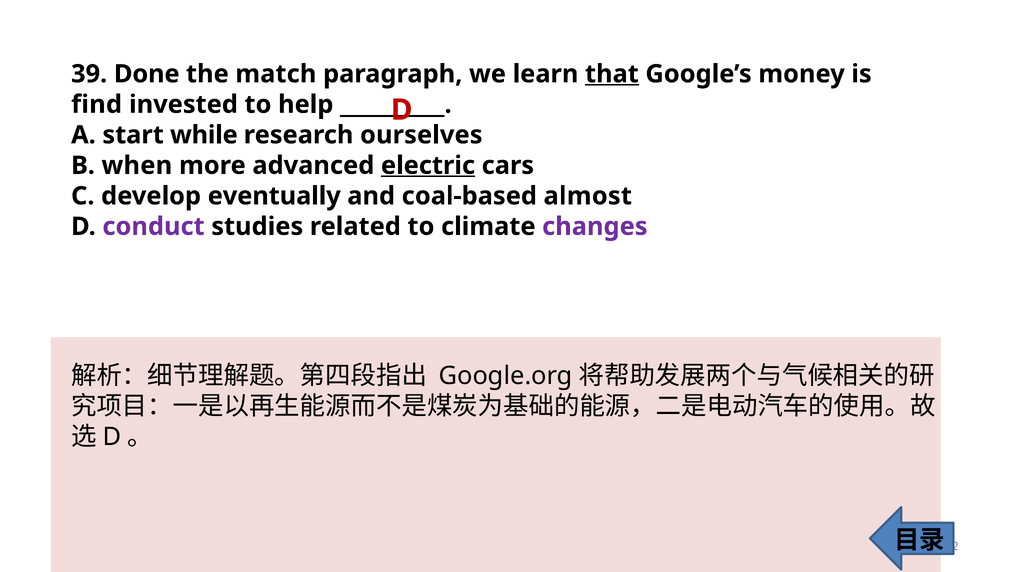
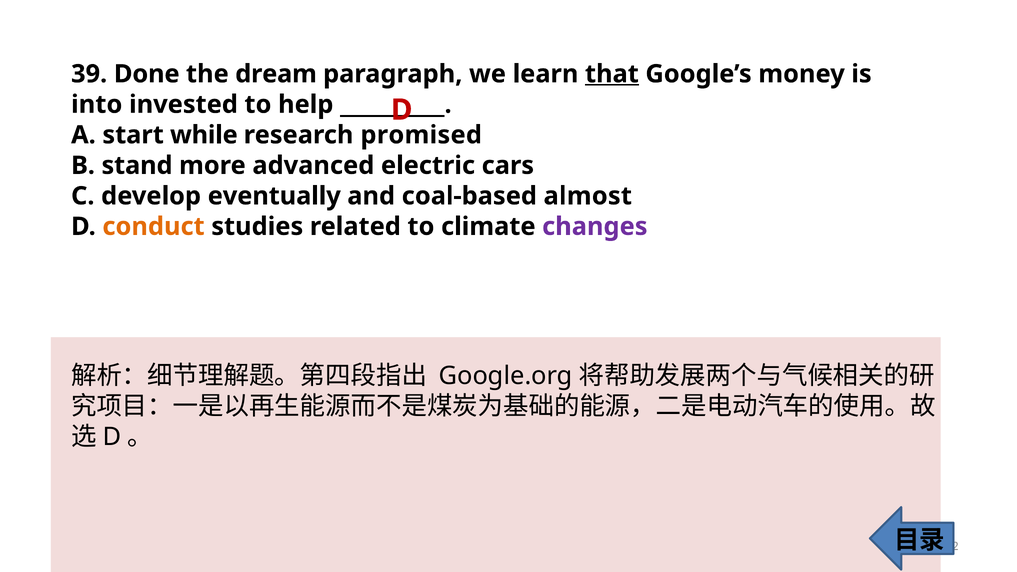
match: match -> dream (276, 74)
find: find -> into (97, 104)
ourselves: ourselves -> promised (421, 135)
when: when -> stand (137, 166)
electric underline: present -> none (428, 166)
conduct colour: purple -> orange (154, 227)
